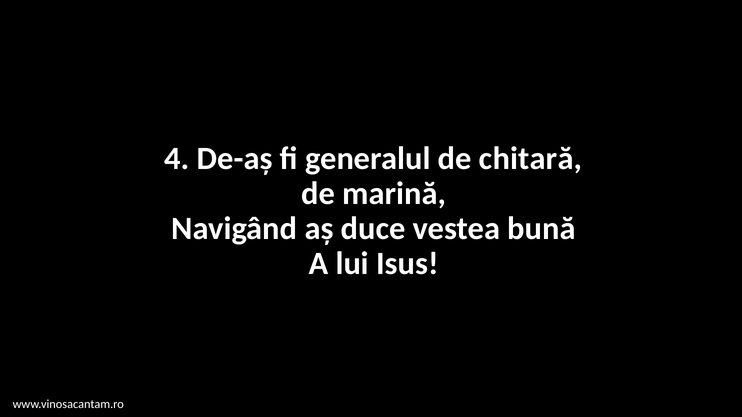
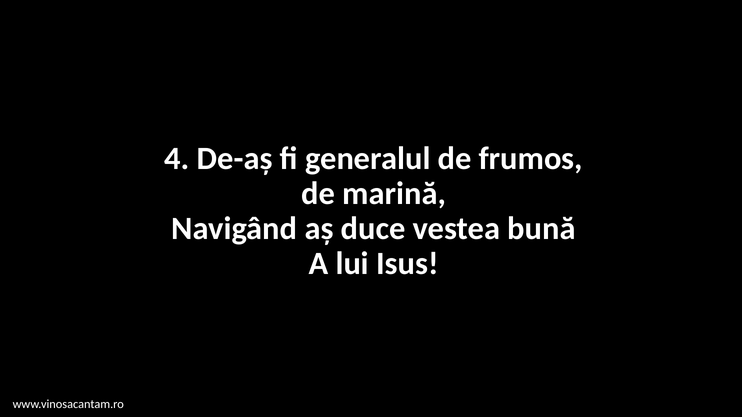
chitară: chitară -> frumos (531, 159)
